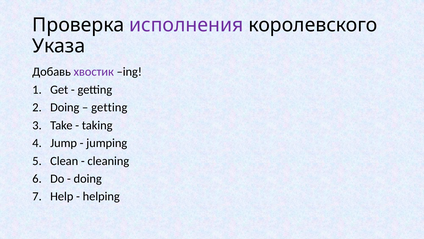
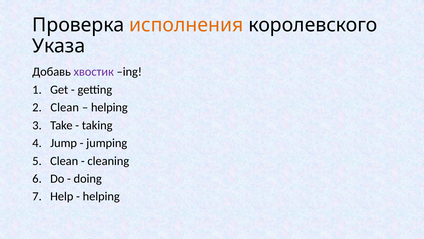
исполнения colour: purple -> orange (186, 25)
Doing: Doing -> Clean (65, 107)
getting: getting -> helping (109, 107)
